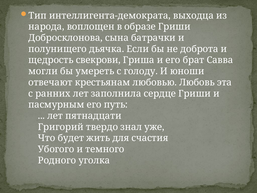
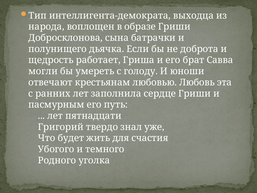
свекрови: свекрови -> работает (98, 60)
